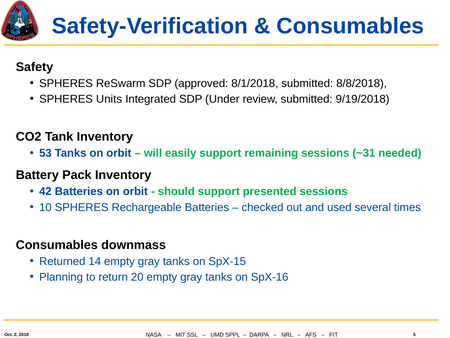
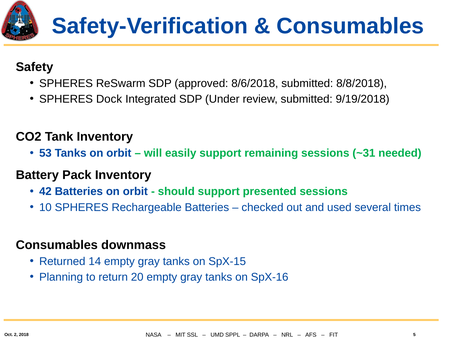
8/1/2018: 8/1/2018 -> 8/6/2018 (255, 83)
Units: Units -> Dock (109, 99)
